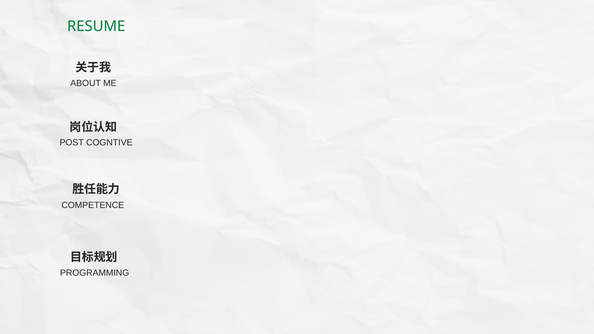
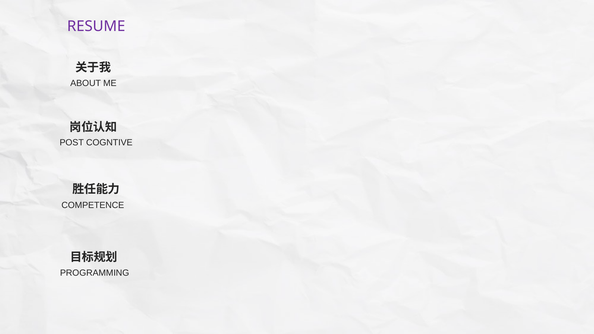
RESUME colour: green -> purple (96, 26)
